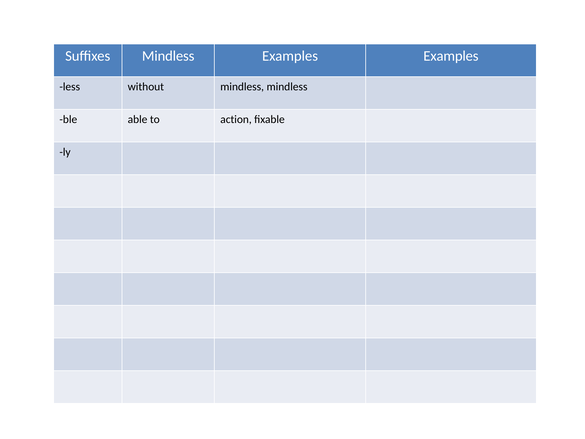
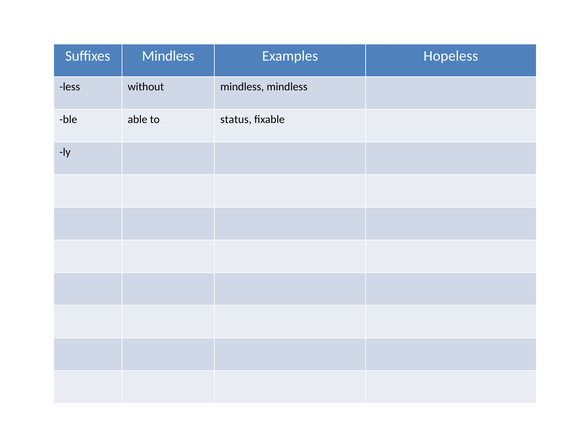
Examples Examples: Examples -> Hopeless (451, 56)
action: action -> status (236, 119)
